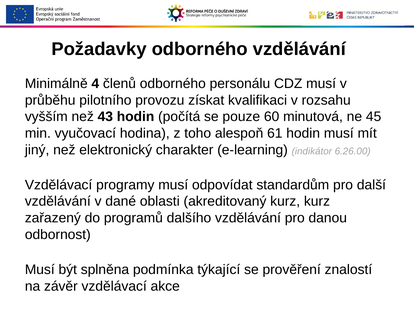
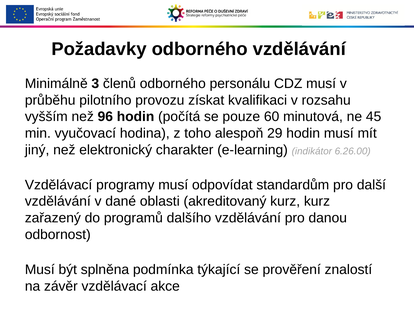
4: 4 -> 3 (95, 84)
43: 43 -> 96 (105, 117)
61: 61 -> 29 (275, 133)
